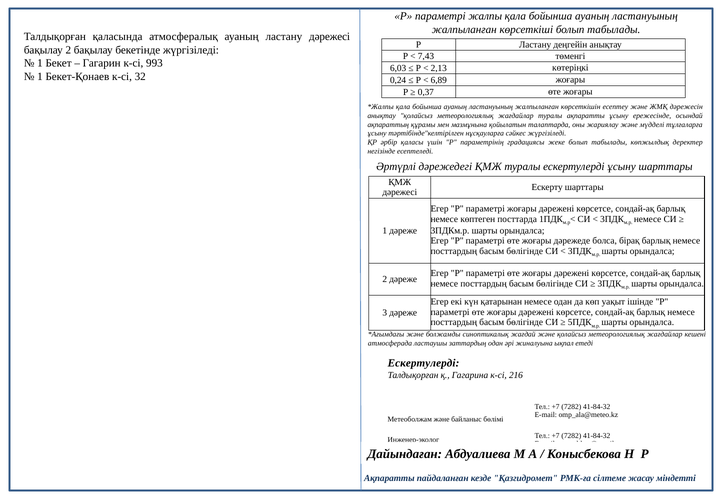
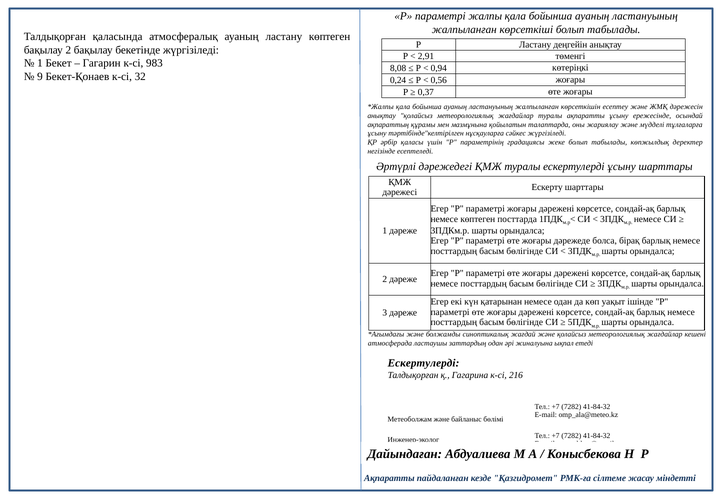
ластану дәрежесі: дәрежесі -> көптеген (330, 37)
7,43: 7,43 -> 2,91 (426, 57)
993: 993 -> 983 (154, 63)
6,03: 6,03 -> 8,08 (398, 68)
2,13: 2,13 -> 0,94 (439, 68)
1: 1 -> 9 (40, 77)
6,89: 6,89 -> 0,56 (439, 80)
